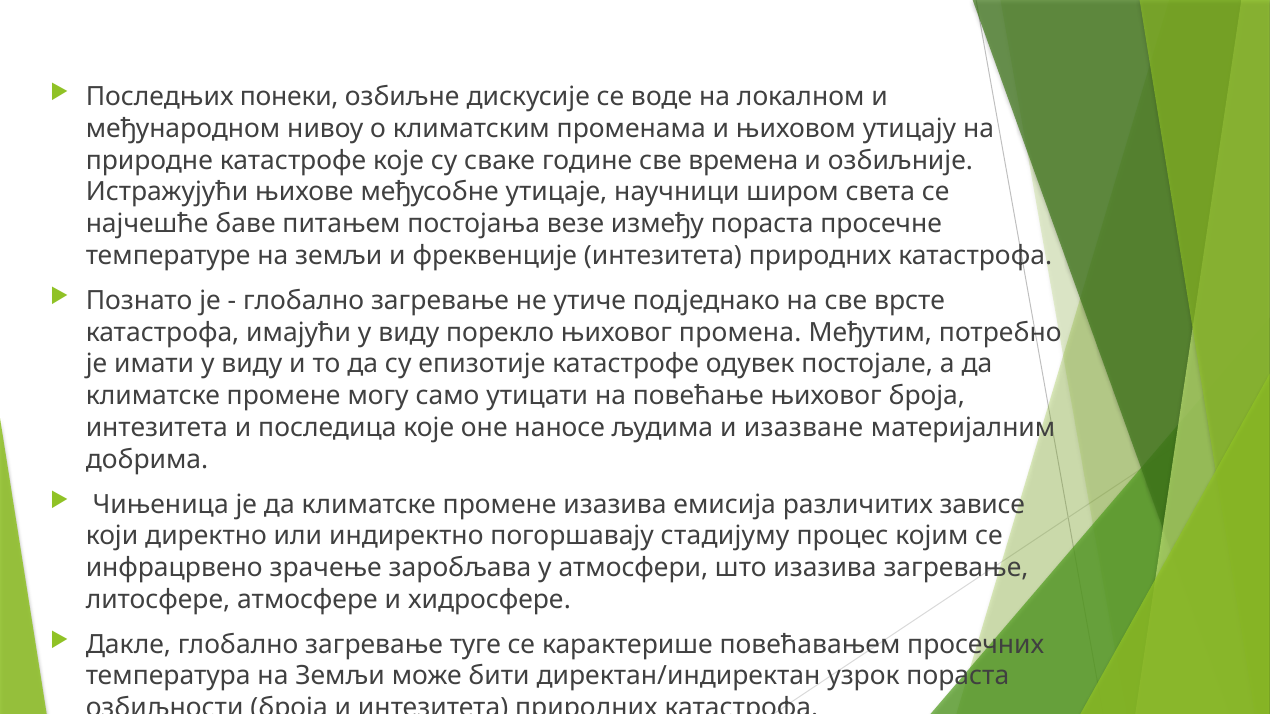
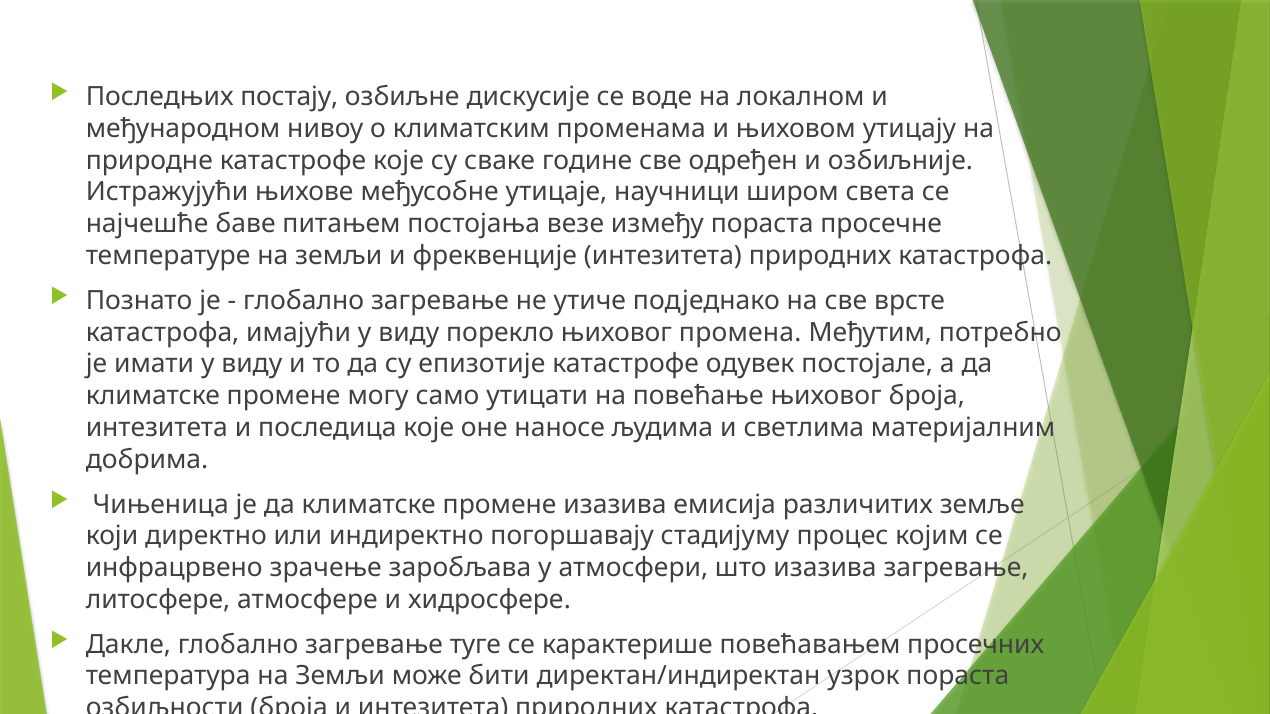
понеки: понеки -> постају (289, 97)
времена: времена -> одређен (743, 160)
изазване: изазване -> светлима (804, 428)
зависе: зависе -> земље (982, 505)
